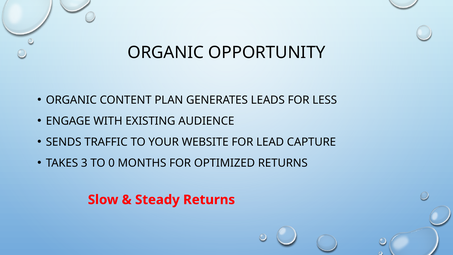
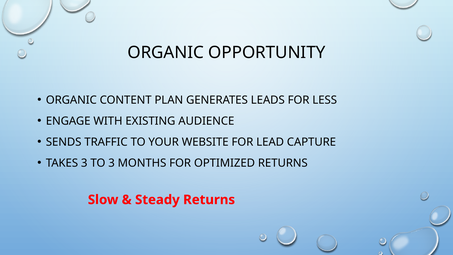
TO 0: 0 -> 3 (112, 163)
